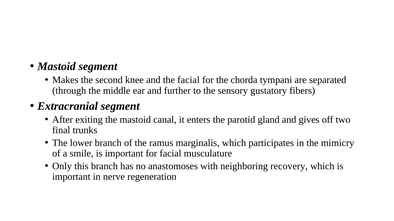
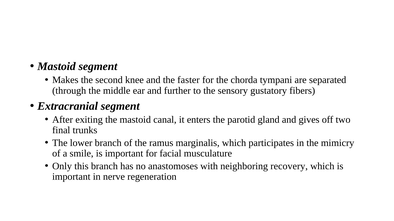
the facial: facial -> faster (189, 80)
